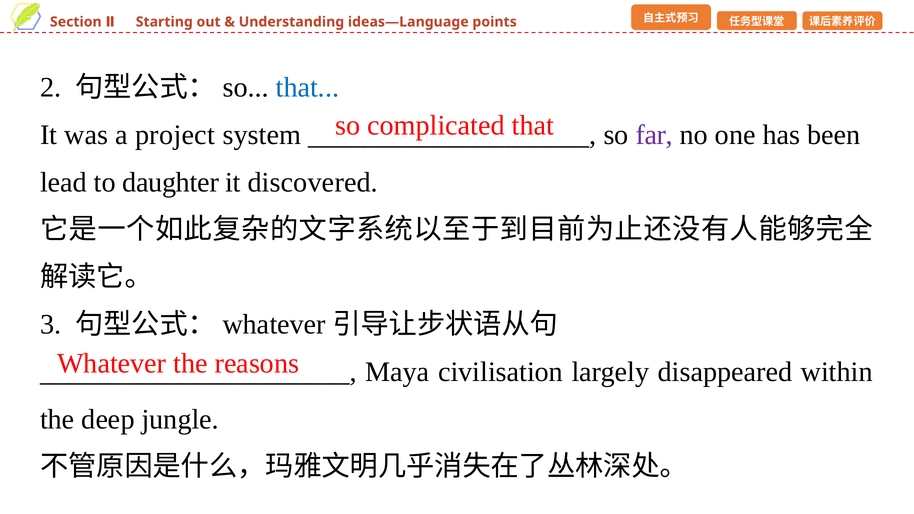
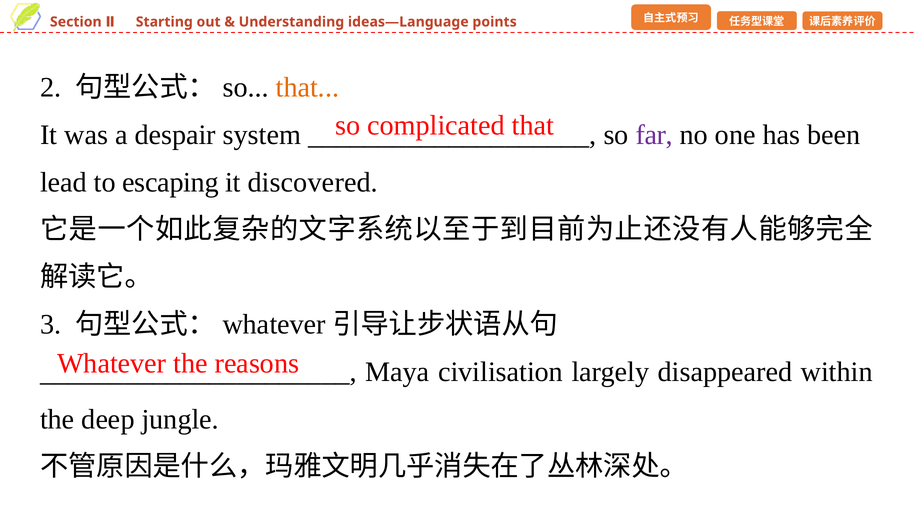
that colour: blue -> orange (307, 87)
project: project -> despair (175, 135)
daughter: daughter -> escaping (171, 182)
